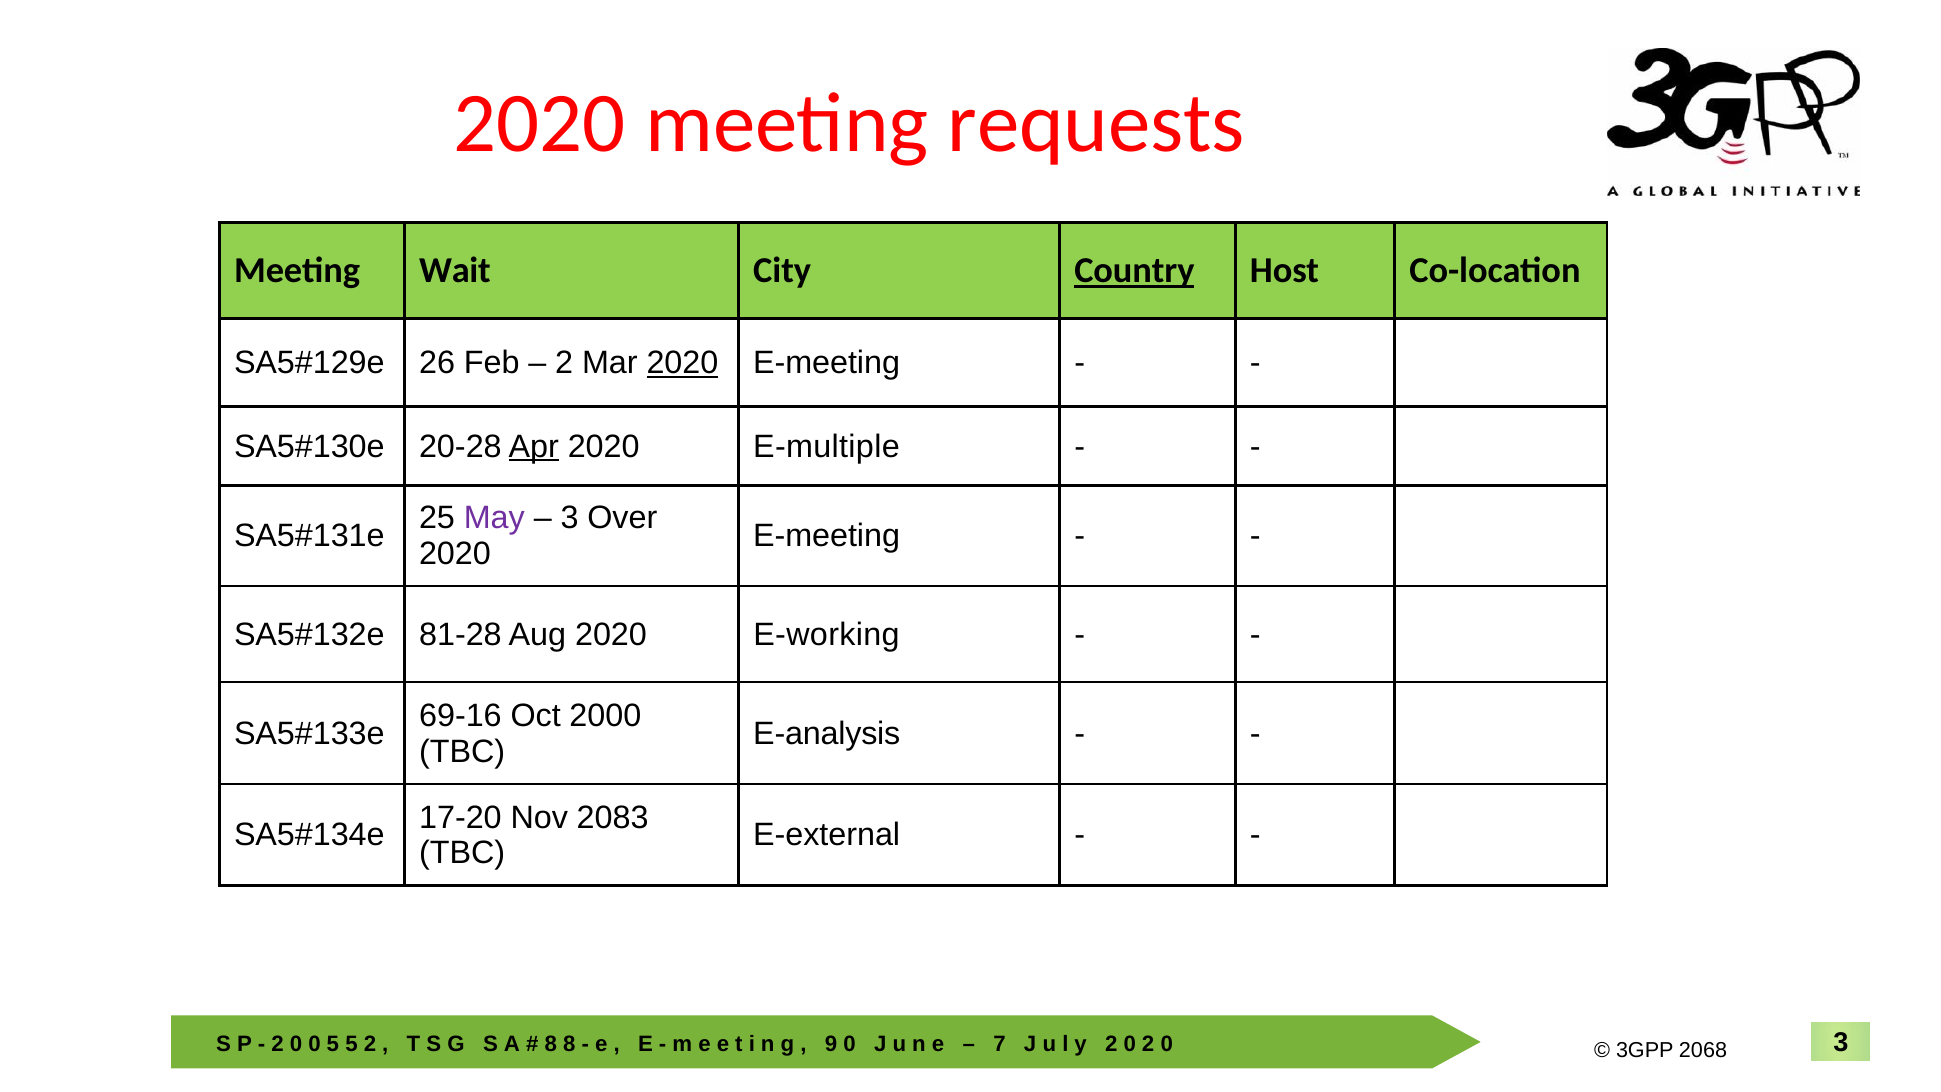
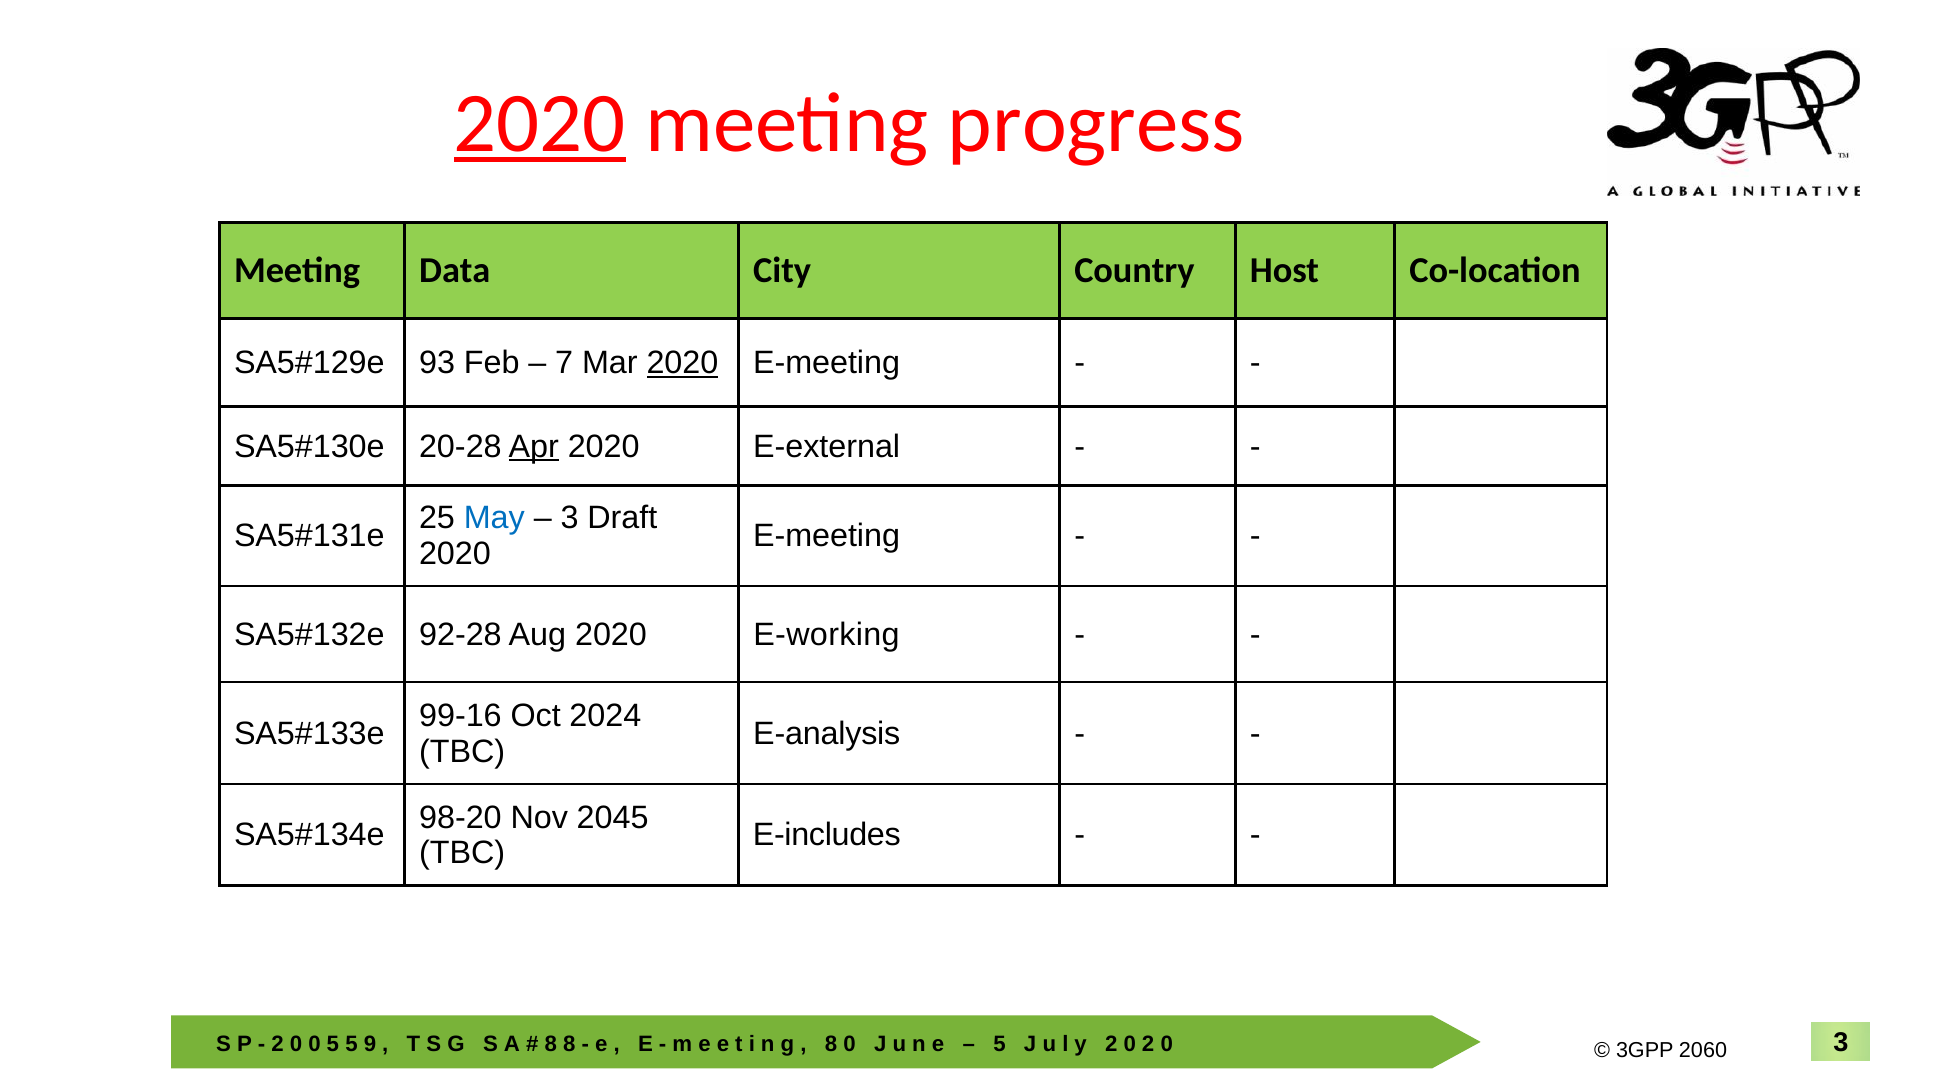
2020 underline: none -> present (540, 123)
requests: requests -> progress (1096, 123)
Wait: Wait -> Data (455, 271)
Country underline: present -> none (1134, 271)
26: 26 -> 93 (437, 363)
2: 2 -> 7 (564, 363)
E-multiple: E-multiple -> E-external (827, 446)
May colour: purple -> blue (494, 518)
Over: Over -> Draft (622, 518)
81-28: 81-28 -> 92-28 (460, 634)
69-16: 69-16 -> 99-16 (460, 715)
2000: 2000 -> 2024 (605, 715)
17-20: 17-20 -> 98-20 (460, 817)
2083: 2083 -> 2045 (613, 817)
E-external: E-external -> E-includes (827, 835)
2: 2 -> 9 (370, 1044)
9: 9 -> 8 (831, 1044)
7: 7 -> 5 (1000, 1044)
2068: 2068 -> 2060 (1703, 1050)
